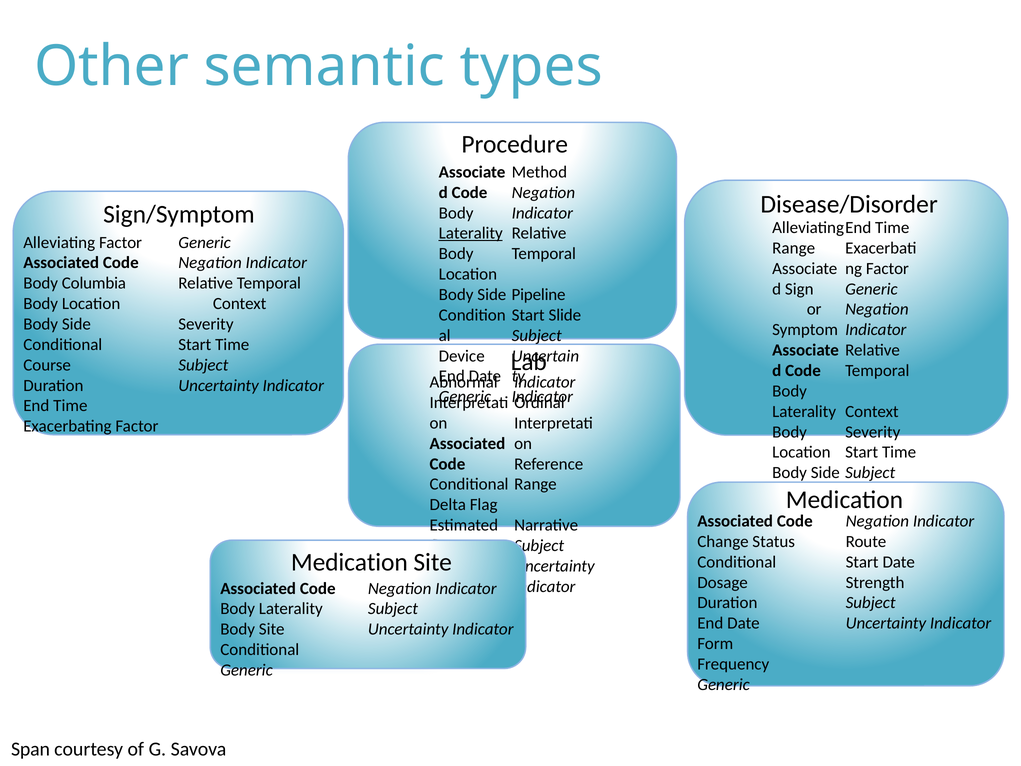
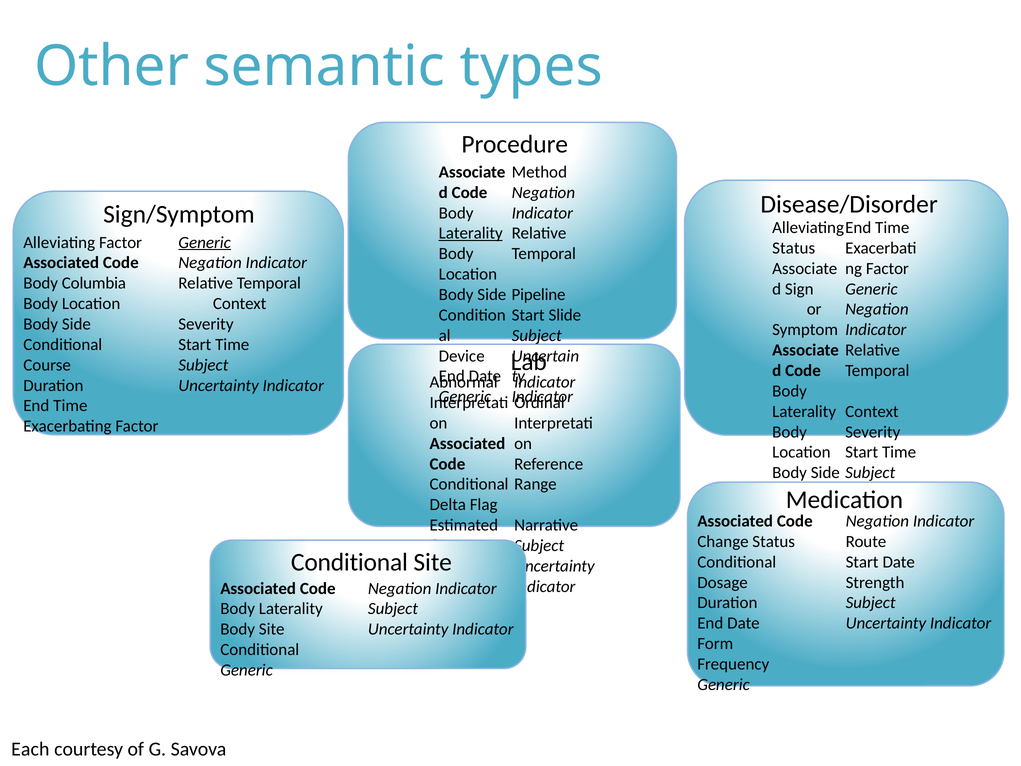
Generic underline: none -> present (205, 242)
Range: Range -> Status (794, 248)
Medication: Medication -> Conditional (349, 562)
Span: Span -> Each (30, 749)
